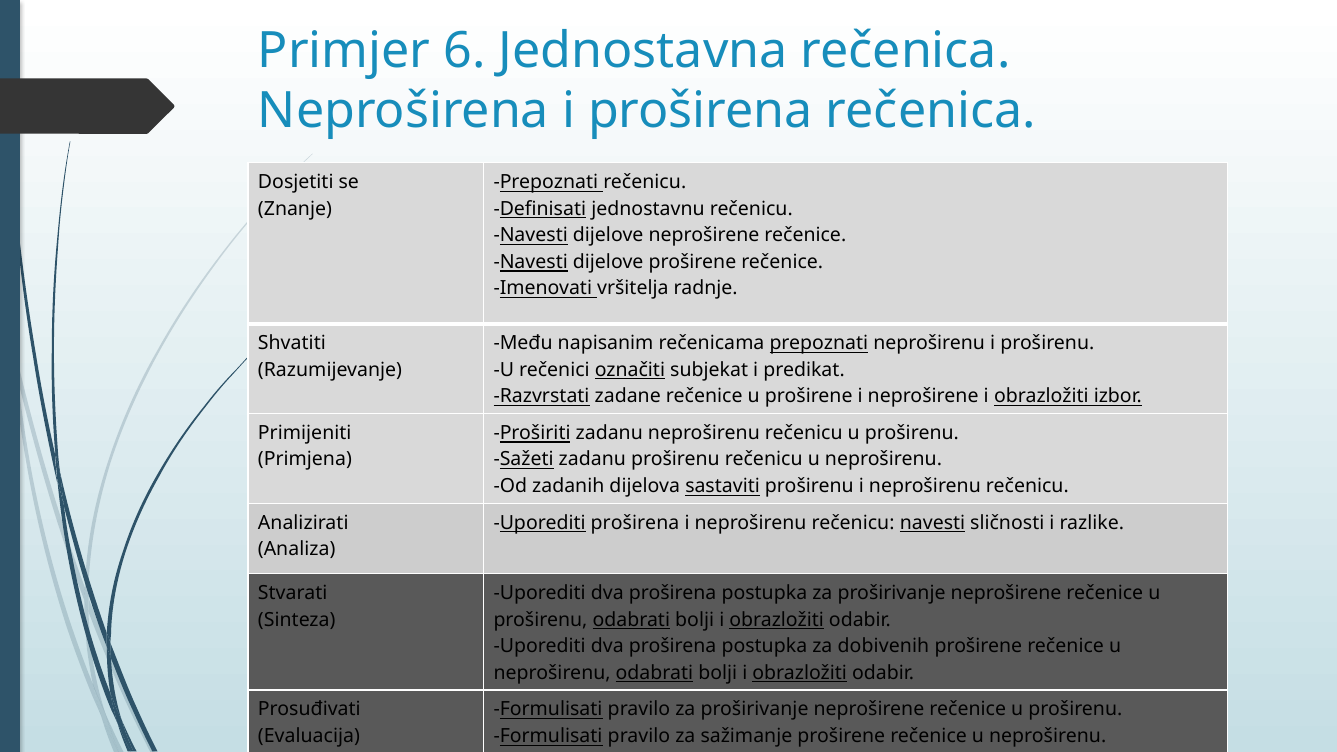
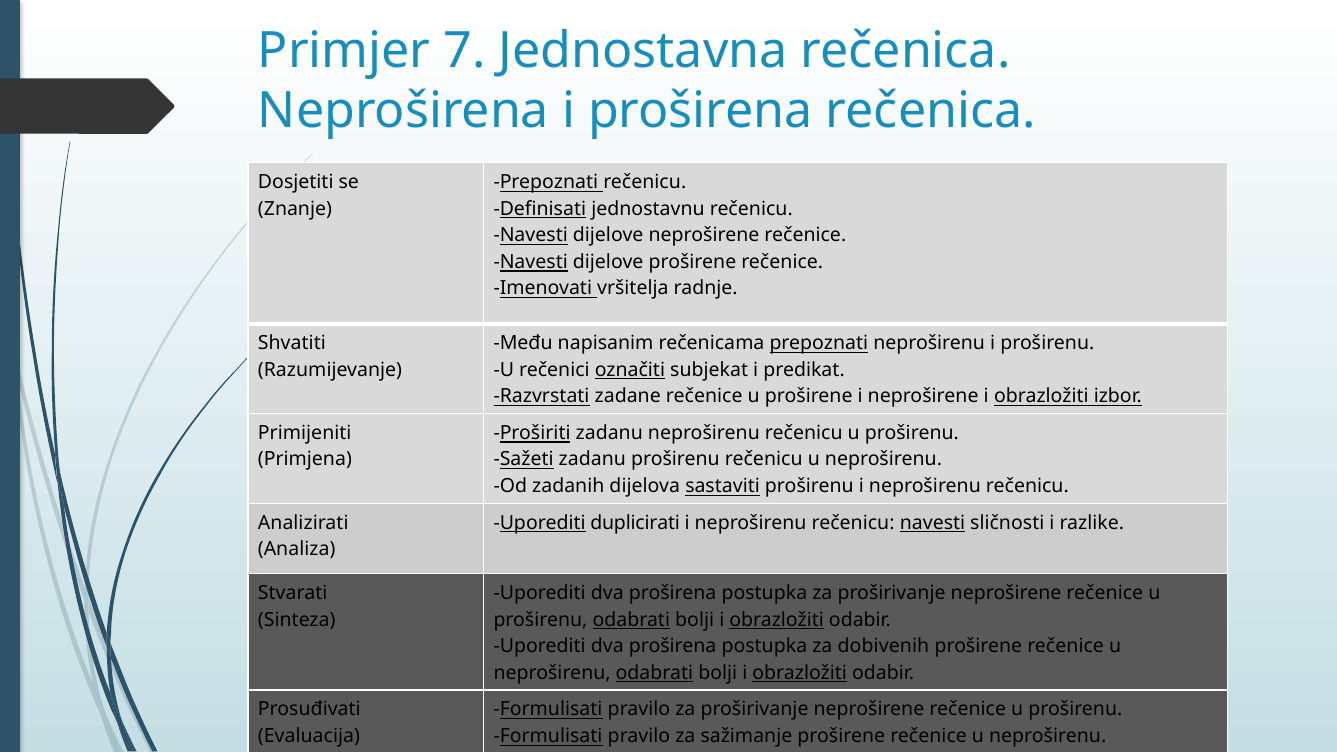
6: 6 -> 7 (465, 51)
Uporediti proširena: proširena -> duplicirati (635, 523)
